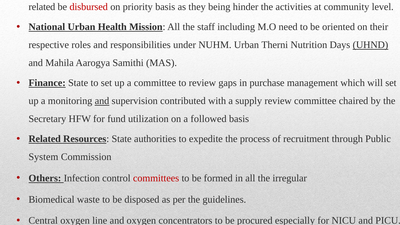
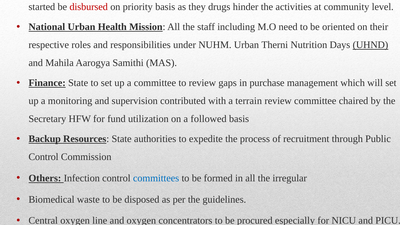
related: related -> started (42, 7)
being: being -> drugs (219, 7)
and underline: present -> none (102, 101)
supply: supply -> terrain (249, 101)
Related: Related -> Backup (45, 139)
System: System -> Control (44, 157)
committees colour: red -> blue (156, 178)
